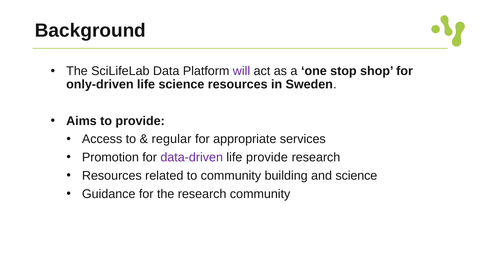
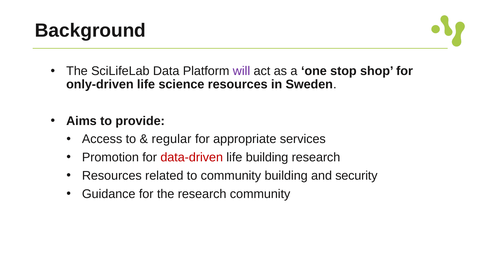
data-driven colour: purple -> red (192, 157)
life provide: provide -> building (267, 157)
and science: science -> security (356, 175)
